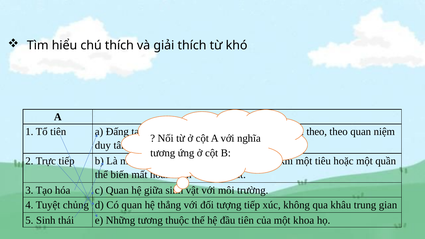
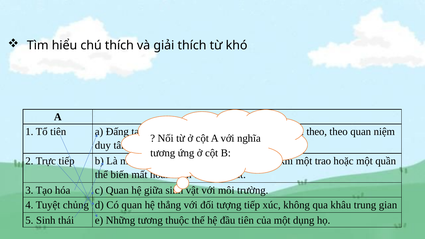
tiêu: tiêu -> trao (323, 161)
khoa: khoa -> dụng (304, 220)
